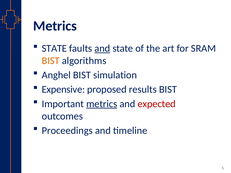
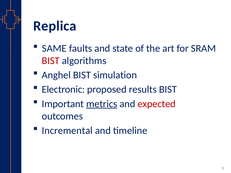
Metrics: Metrics -> Replica (55, 26)
STATE: STATE -> SAME (54, 48)
and underline: present -> none (102, 48)
BIST colour: orange -> red (51, 61)
Expensive: Expensive -> Electronic (63, 90)
Proceedings: Proceedings -> Incremental (67, 131)
